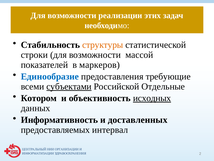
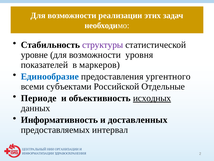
структуры colour: orange -> purple (103, 45)
строки: строки -> уровне (34, 55)
массой: массой -> уровня (139, 55)
требующие: требующие -> ургентного (168, 76)
субъектами underline: present -> none (69, 86)
Котором: Котором -> Периоде (39, 98)
